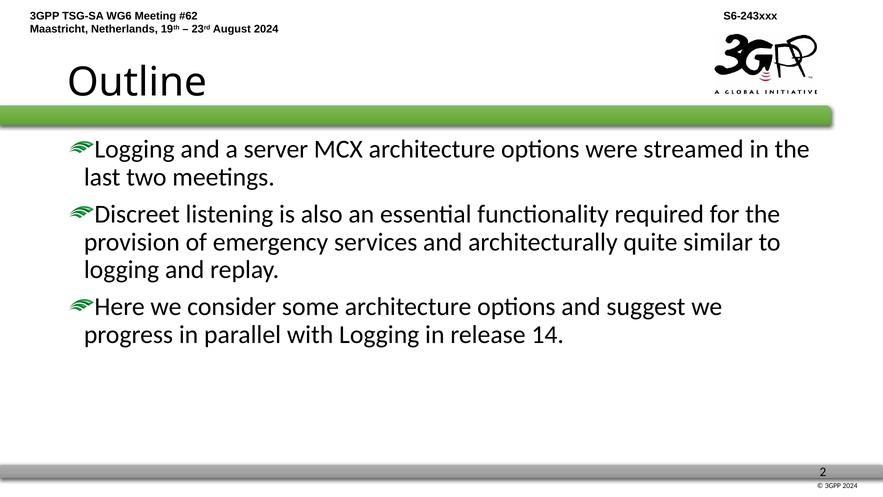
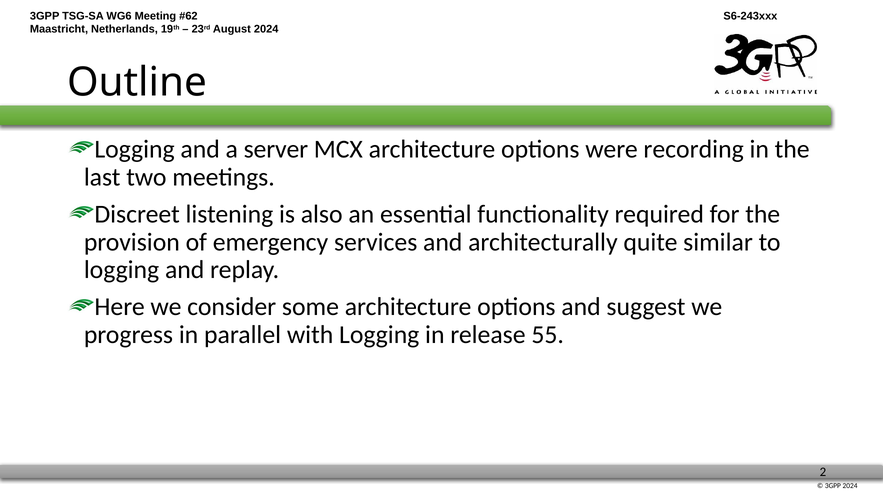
streamed: streamed -> recording (694, 149)
14: 14 -> 55 (548, 335)
